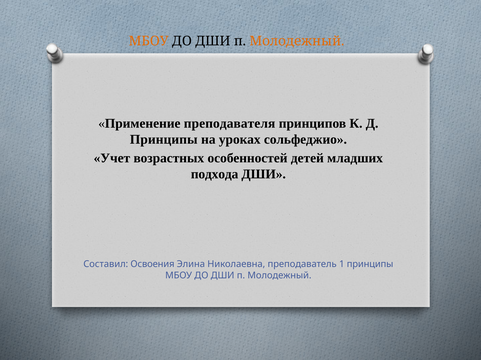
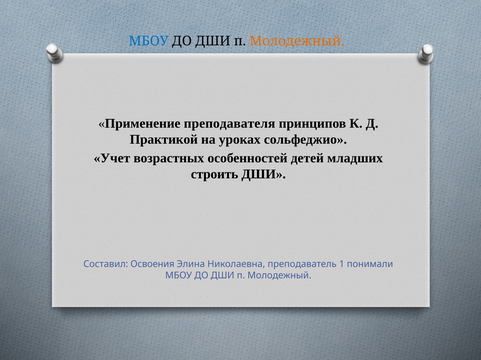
МБОУ colour: orange -> blue (149, 41)
Принципы: Принципы -> Практикой (164, 140)
подхода: подхода -> строить (215, 174)
1 принципы: принципы -> понимали (370, 265)
